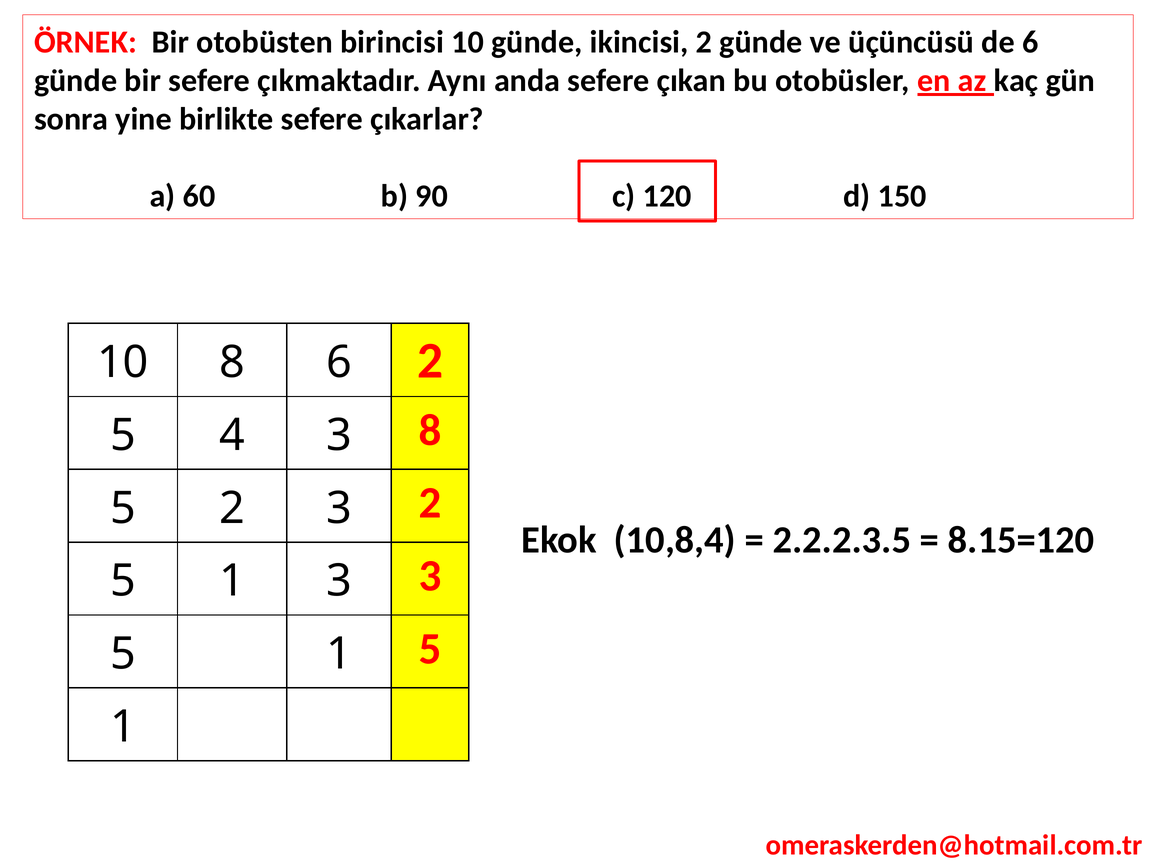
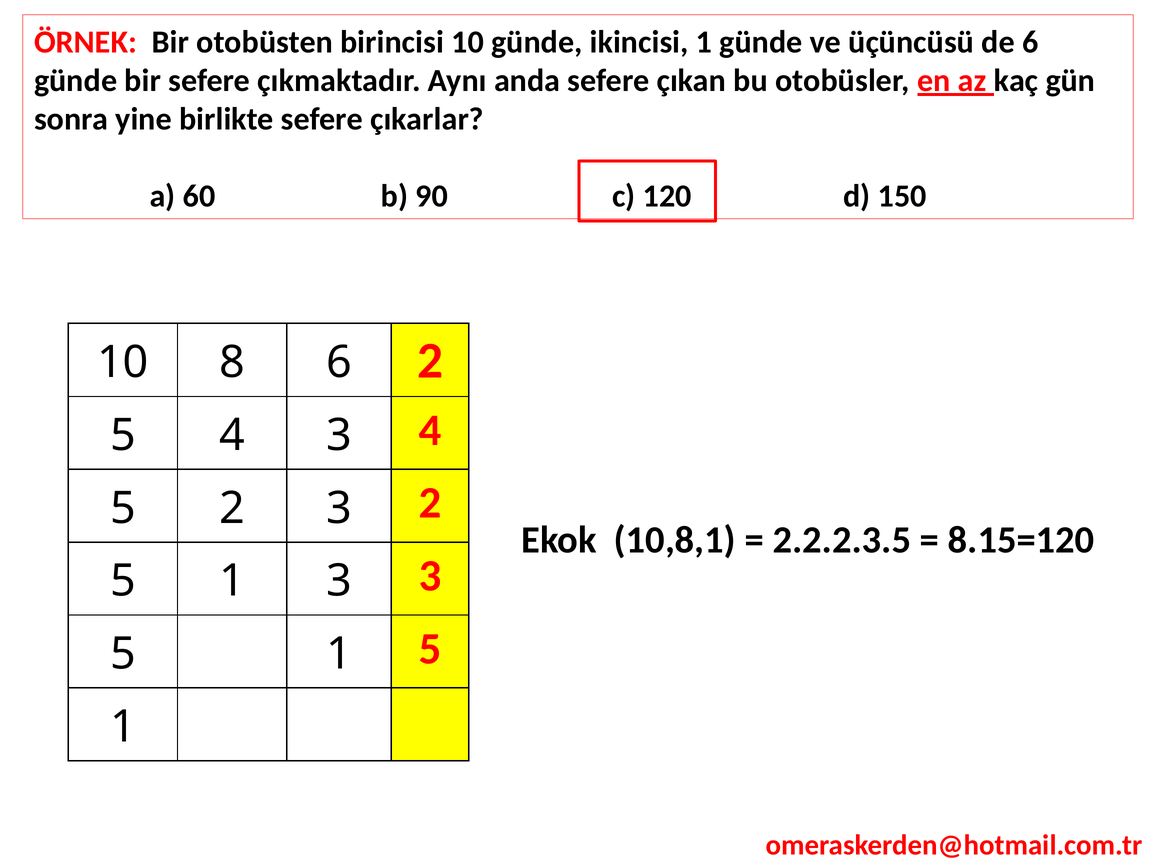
ikincisi 2: 2 -> 1 (704, 42)
3 8: 8 -> 4 (430, 430)
10,8,4: 10,8,4 -> 10,8,1 (675, 540)
